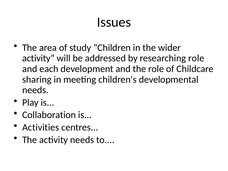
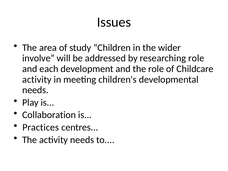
activity: activity -> involve (38, 58)
sharing: sharing -> activity (37, 79)
Activities: Activities -> Practices (41, 127)
